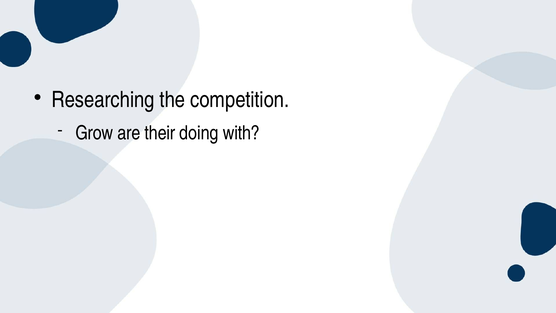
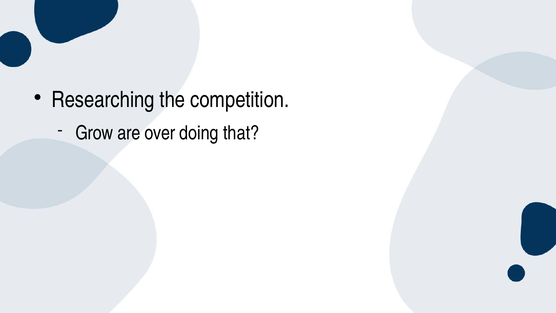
their: their -> over (160, 133)
with: with -> that (241, 133)
